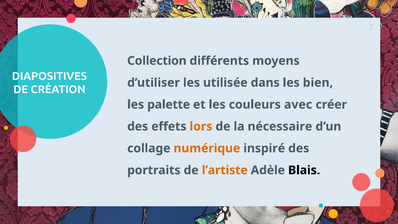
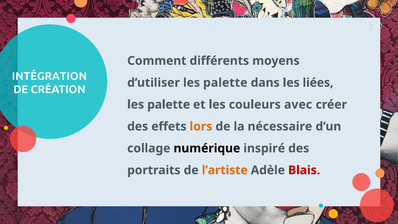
Collection: Collection -> Comment (157, 61)
DIAPOSITIVES: DIAPOSITIVES -> INTÉGRATION (49, 76)
d’utiliser les utilisée: utilisée -> palette (225, 83)
bien: bien -> liées (318, 83)
numérique colour: orange -> black (207, 148)
Blais colour: black -> red (304, 170)
